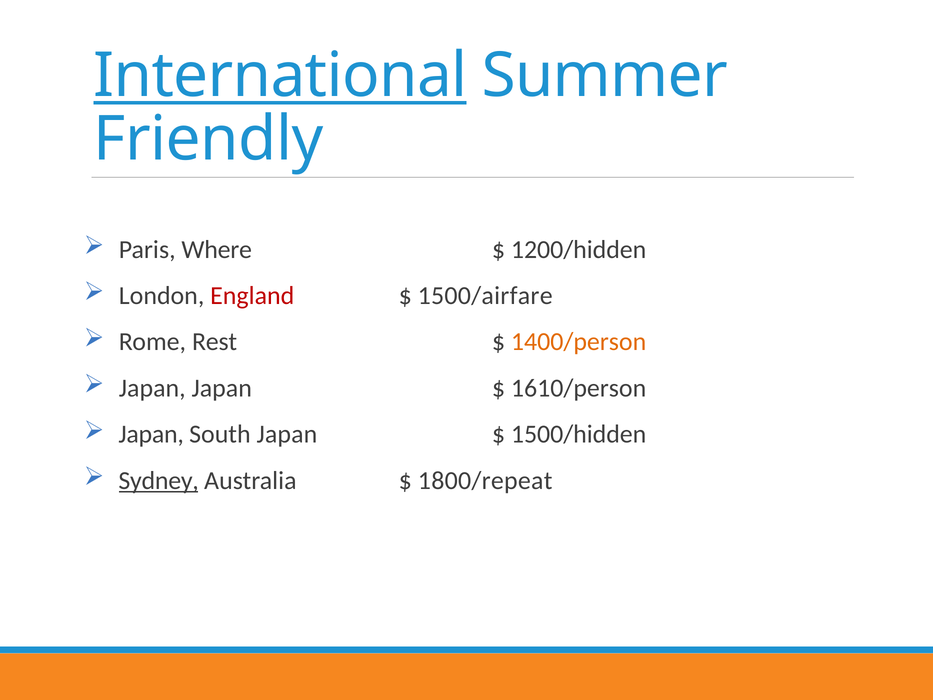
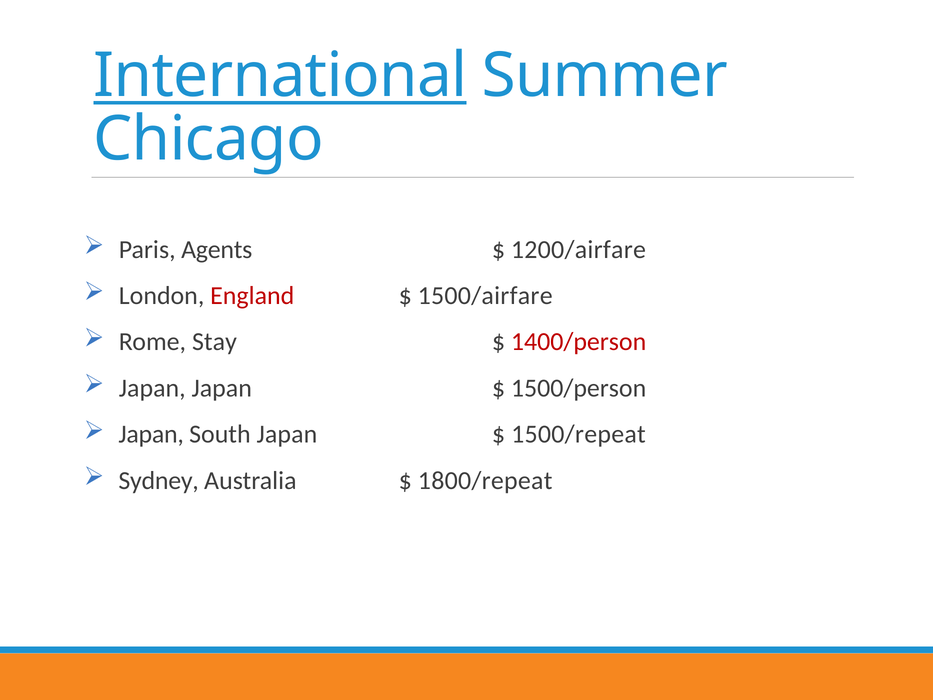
Friendly: Friendly -> Chicago (208, 139)
Where: Where -> Agents (217, 249)
1200/hidden: 1200/hidden -> 1200/airfare (578, 249)
Rest: Rest -> Stay (214, 342)
1400/person colour: orange -> red (579, 342)
1610/person: 1610/person -> 1500/person (579, 388)
1500/hidden: 1500/hidden -> 1500/repeat (578, 434)
Sydney underline: present -> none (159, 480)
